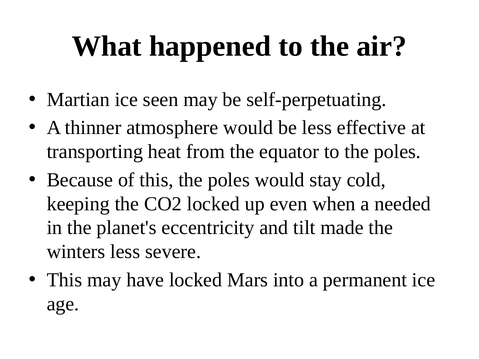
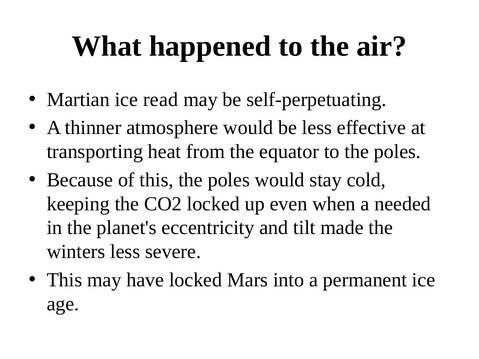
seen: seen -> read (161, 100)
